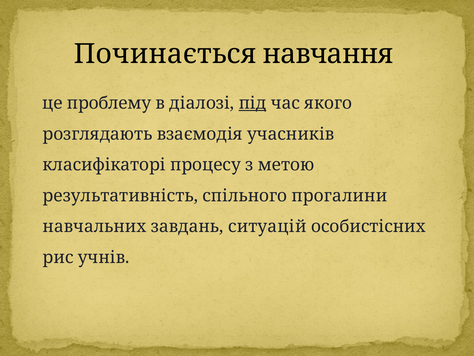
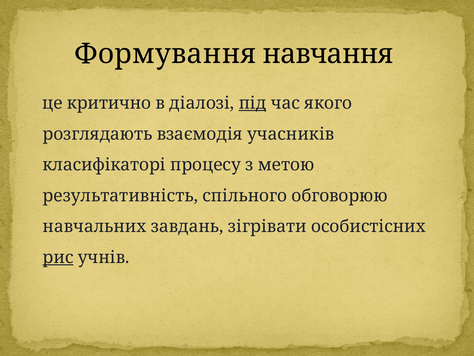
Починається: Починається -> Формування (165, 54)
проблему: проблему -> критично (109, 103)
прогалини: прогалини -> обговорюю (340, 195)
ситуацій: ситуацій -> зігрівати (267, 226)
рис underline: none -> present (58, 257)
